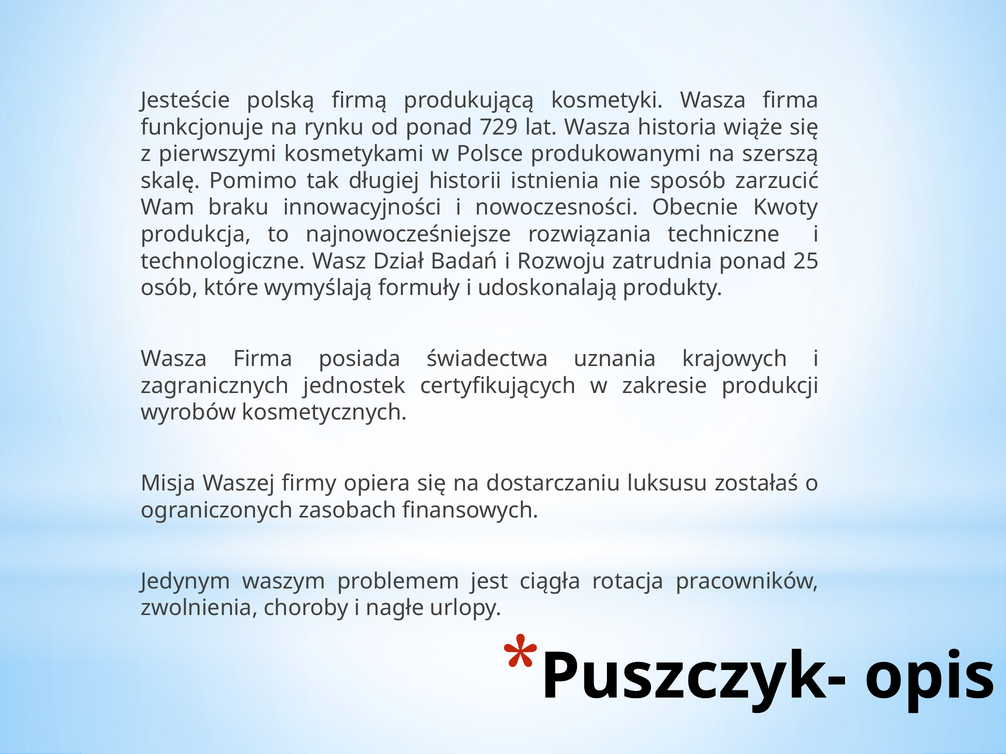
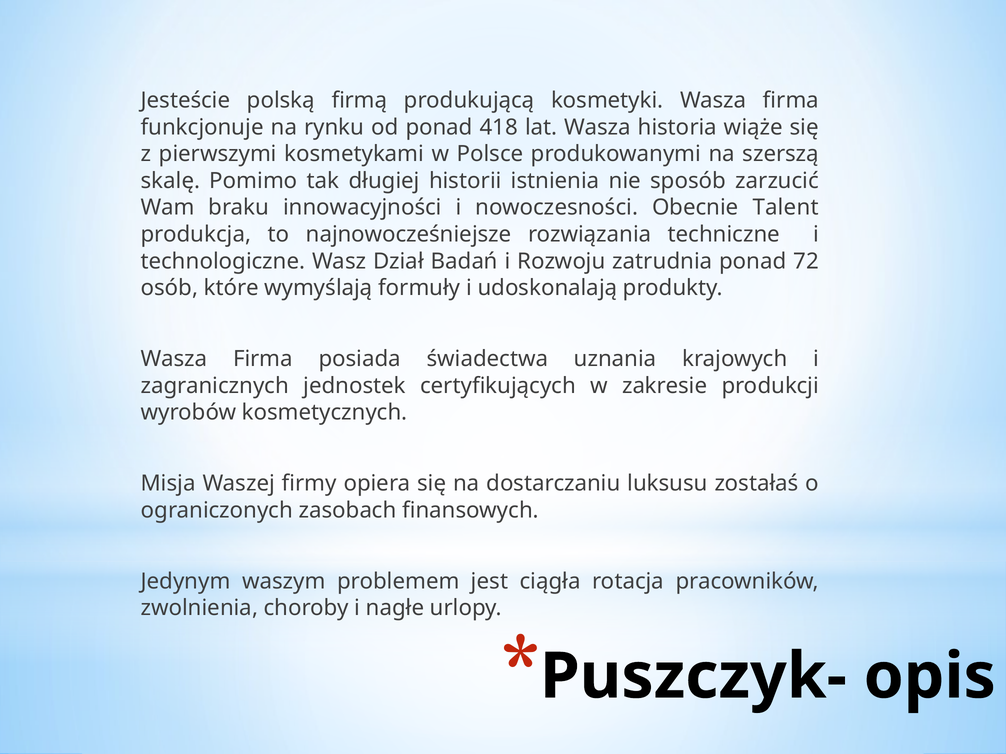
729: 729 -> 418 (499, 127)
Kwoty: Kwoty -> Talent (786, 208)
25: 25 -> 72 (806, 261)
